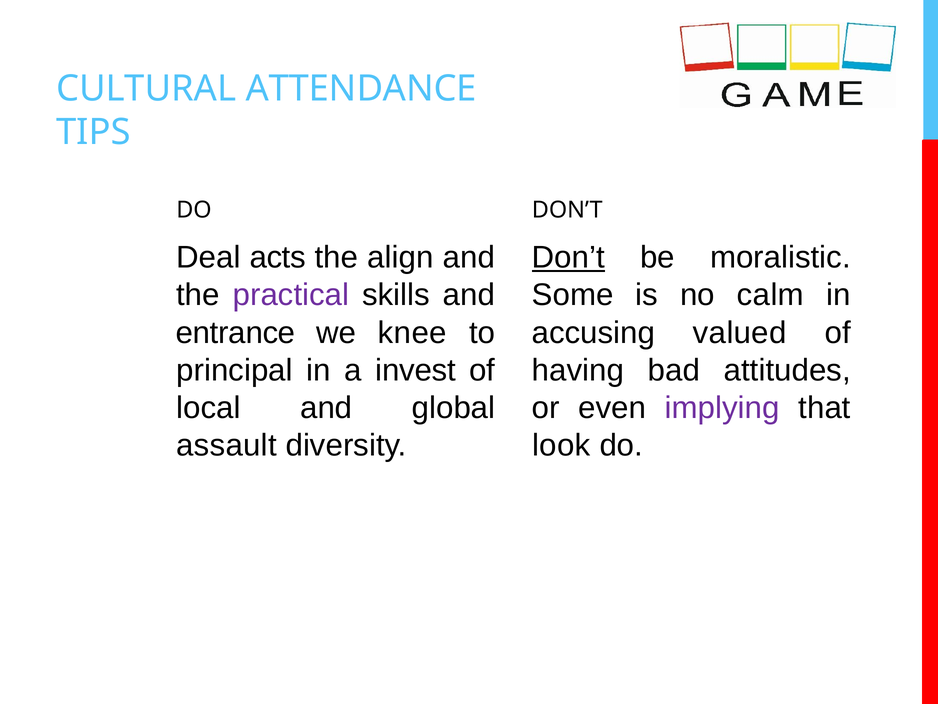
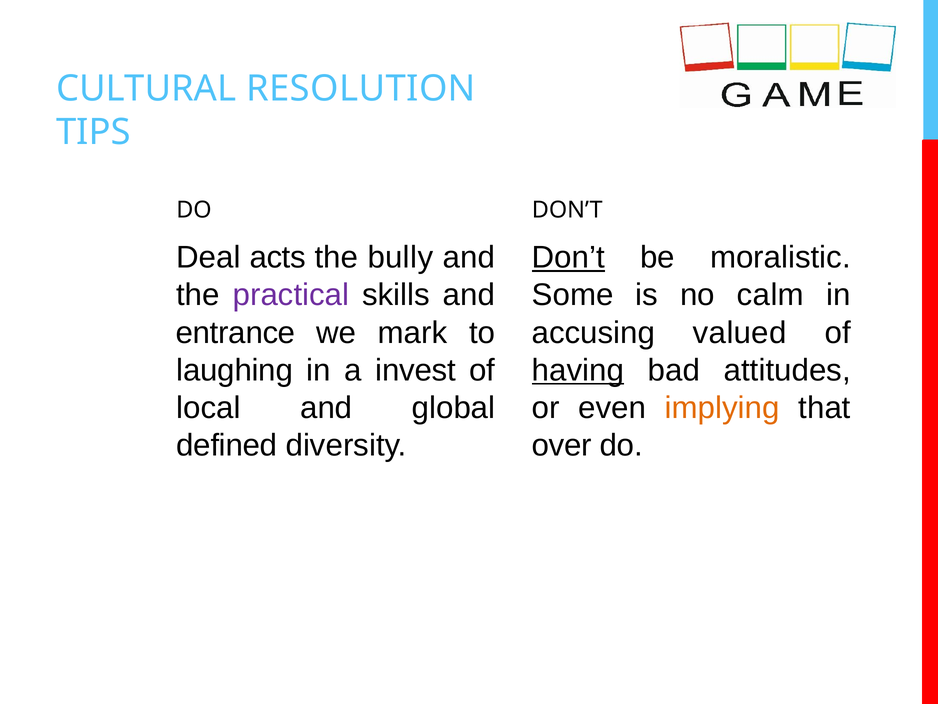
ATTENDANCE: ATTENDANCE -> RESOLUTION (361, 88)
align: align -> bully (400, 257)
knee: knee -> mark (412, 332)
principal: principal -> laughing (235, 370)
having underline: none -> present (578, 370)
implying colour: purple -> orange (722, 407)
assault: assault -> defined (227, 445)
look: look -> over (562, 445)
